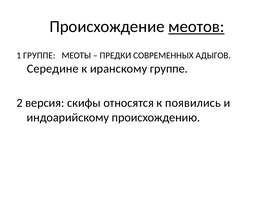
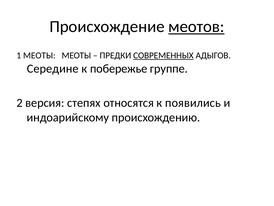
1 ГРУППЕ: ГРУППЕ -> МЕОТЫ (39, 55)
СОВРЕМЕННЫХ underline: none -> present (163, 55)
иранскому: иранскому -> побережье (119, 68)
скифы: скифы -> степях (84, 103)
